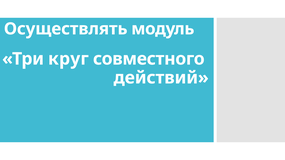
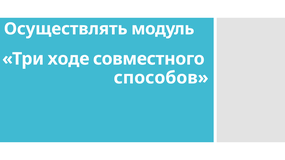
круг: круг -> ходе (69, 59)
действий: действий -> способов (161, 78)
